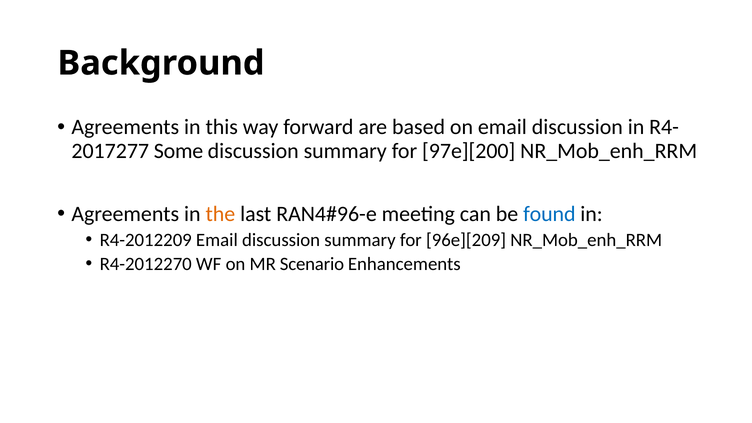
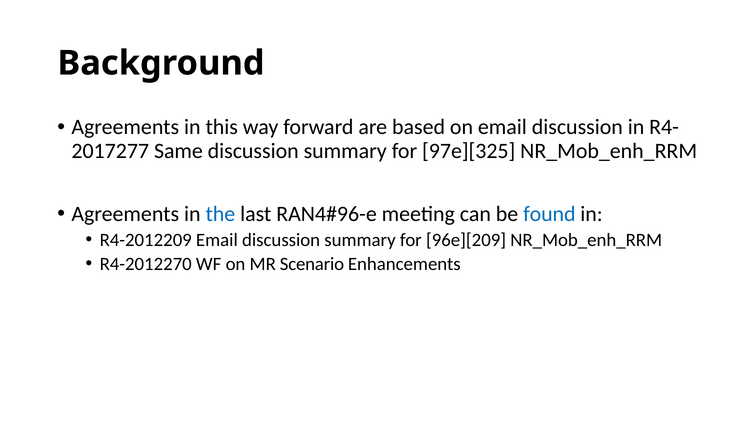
Some: Some -> Same (178, 151)
97e][200: 97e][200 -> 97e][325 (469, 151)
the colour: orange -> blue (220, 214)
